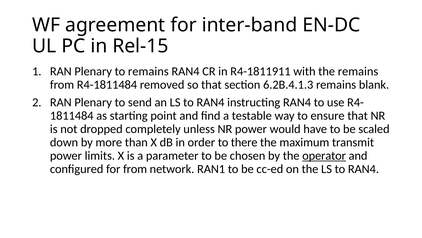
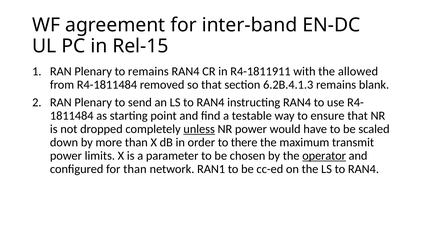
the remains: remains -> allowed (358, 71)
unless underline: none -> present (199, 129)
for from: from -> than (135, 169)
